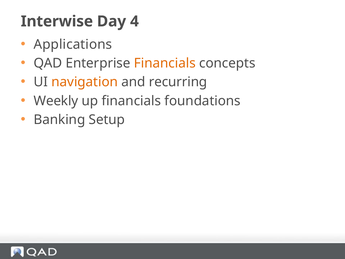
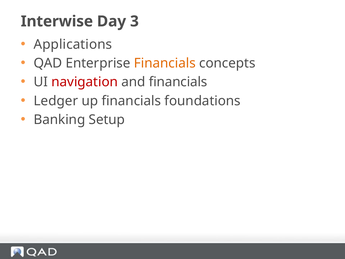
4: 4 -> 3 (134, 21)
navigation colour: orange -> red (85, 82)
and recurring: recurring -> financials (178, 82)
Weekly: Weekly -> Ledger (56, 101)
